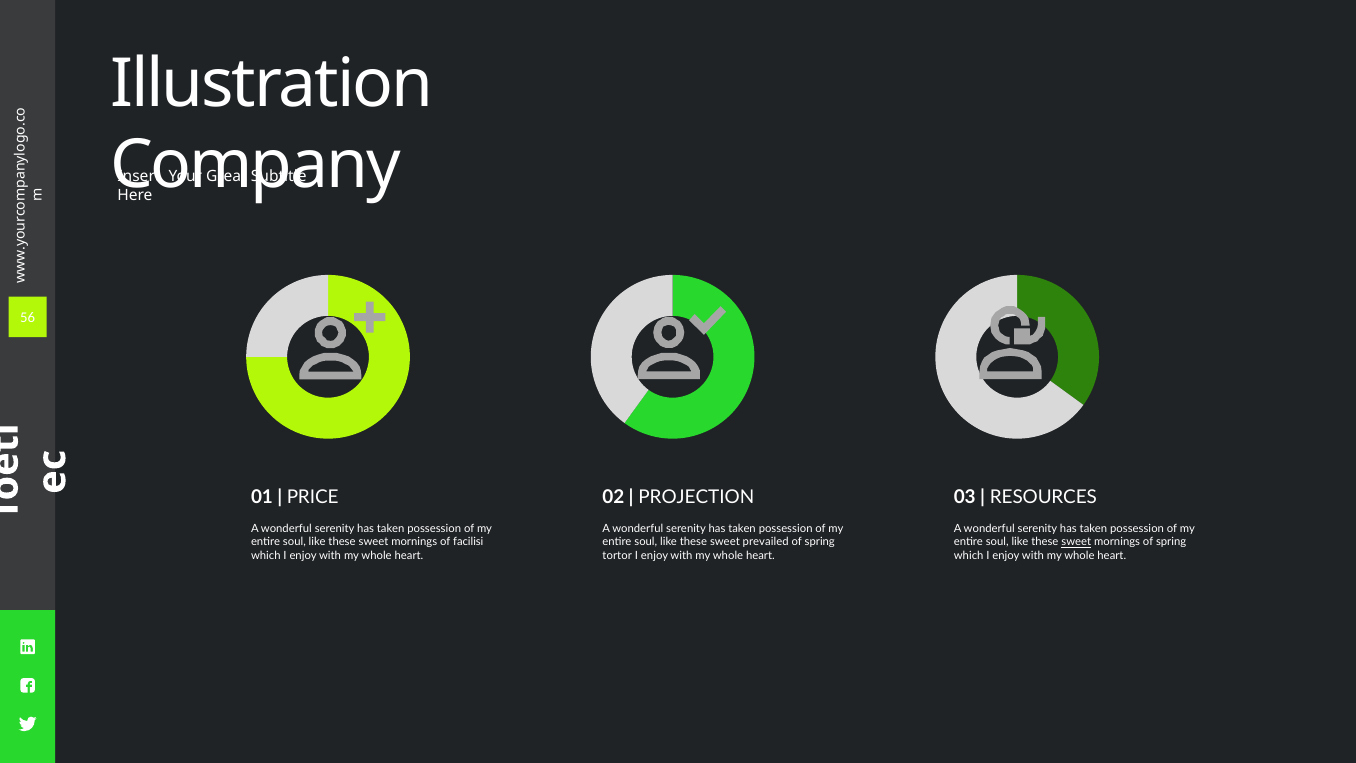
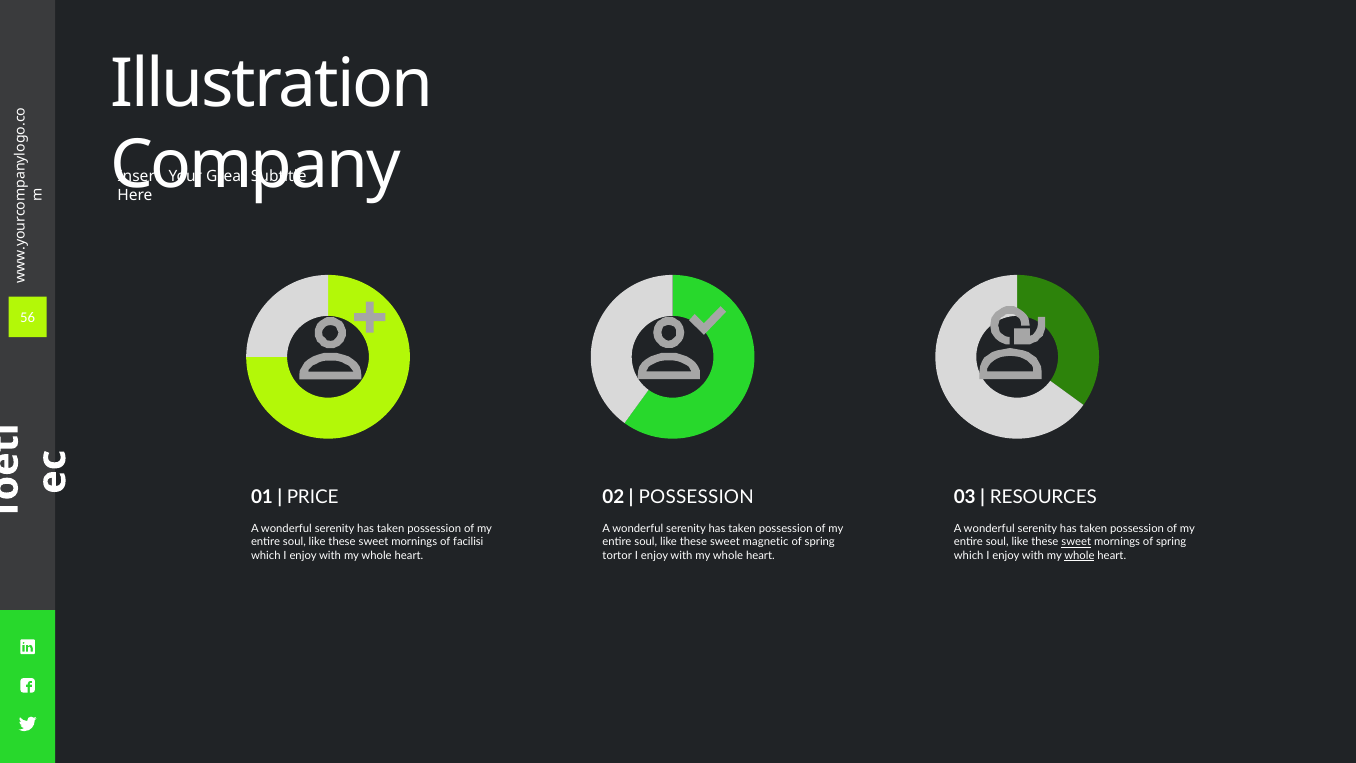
PROJECTION: PROJECTION -> POSSESSION (696, 497)
prevailed: prevailed -> magnetic (766, 542)
whole underline: none -> present (1079, 555)
